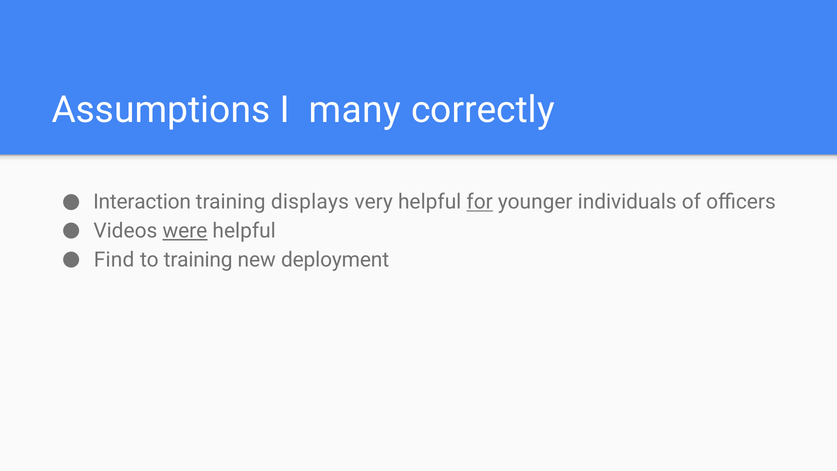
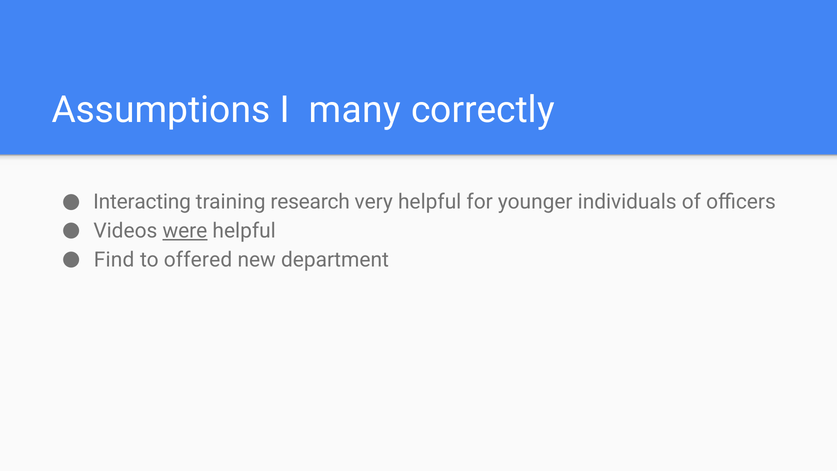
Interaction: Interaction -> Interacting (142, 202)
displays: displays -> research (310, 202)
for underline: present -> none (480, 202)
to training: training -> offered (198, 260)
deployment: deployment -> department (335, 260)
